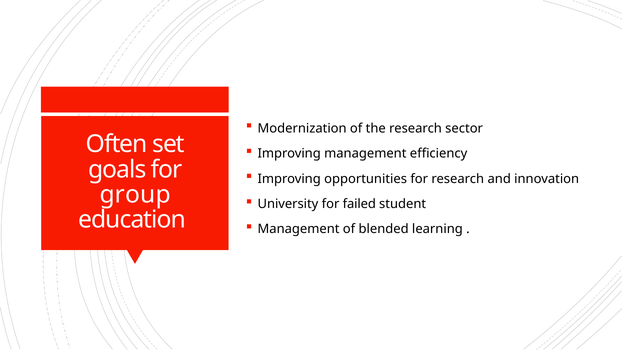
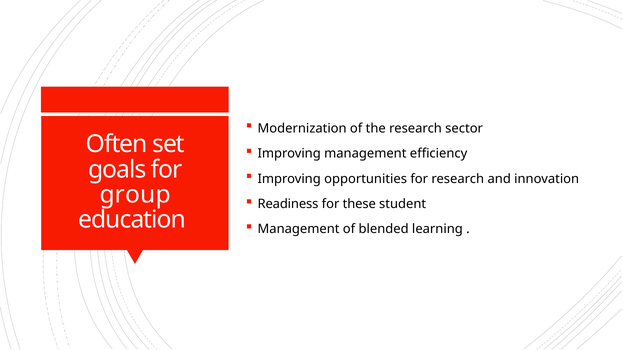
University: University -> Readiness (288, 204)
failed: failed -> these (359, 204)
